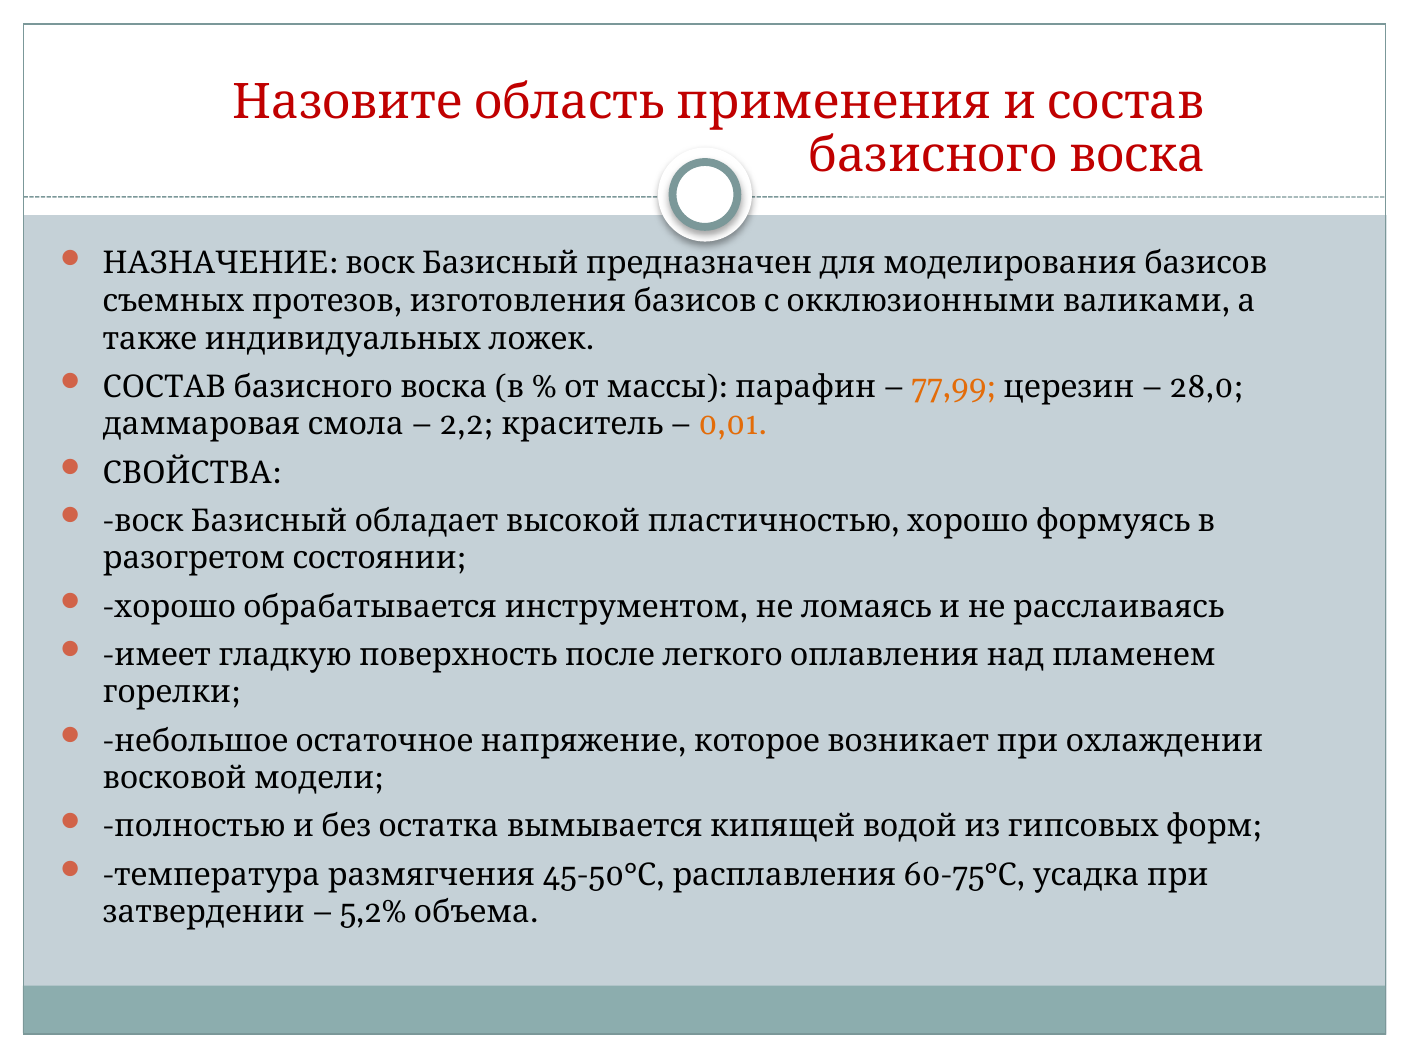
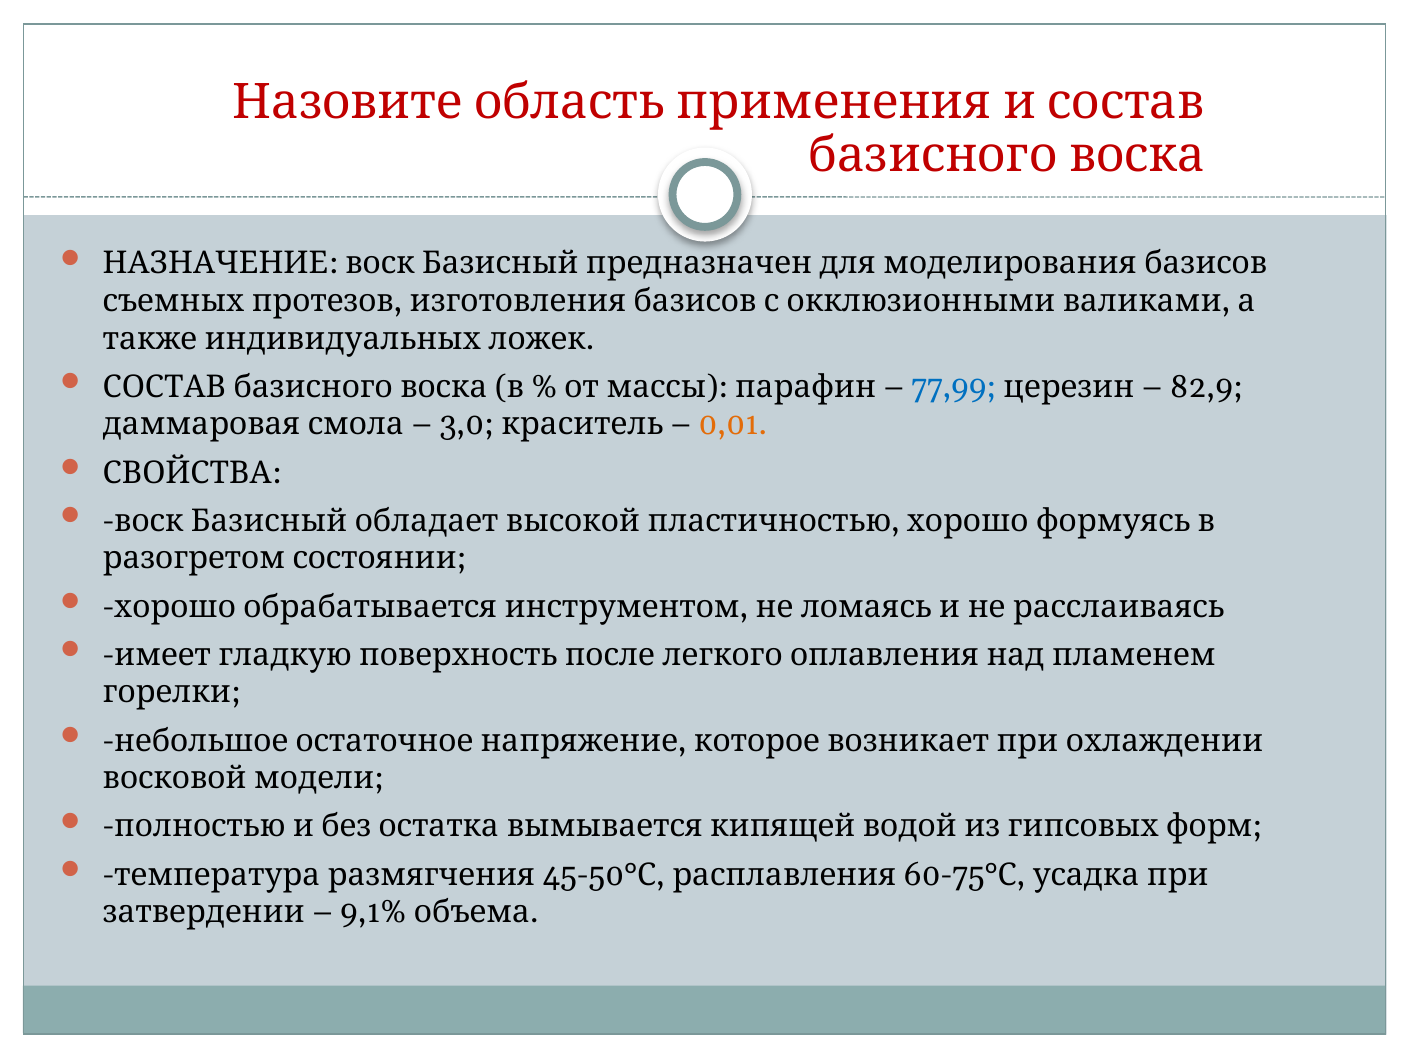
77,99 colour: orange -> blue (954, 387)
28,0: 28,0 -> 82,9 (1206, 387)
2,2: 2,2 -> 3,0 (467, 424)
5,2%: 5,2% -> 9,1% (373, 912)
